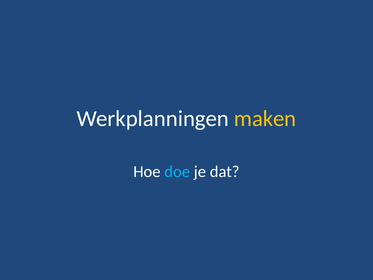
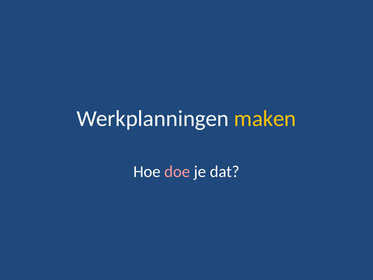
doe colour: light blue -> pink (177, 171)
